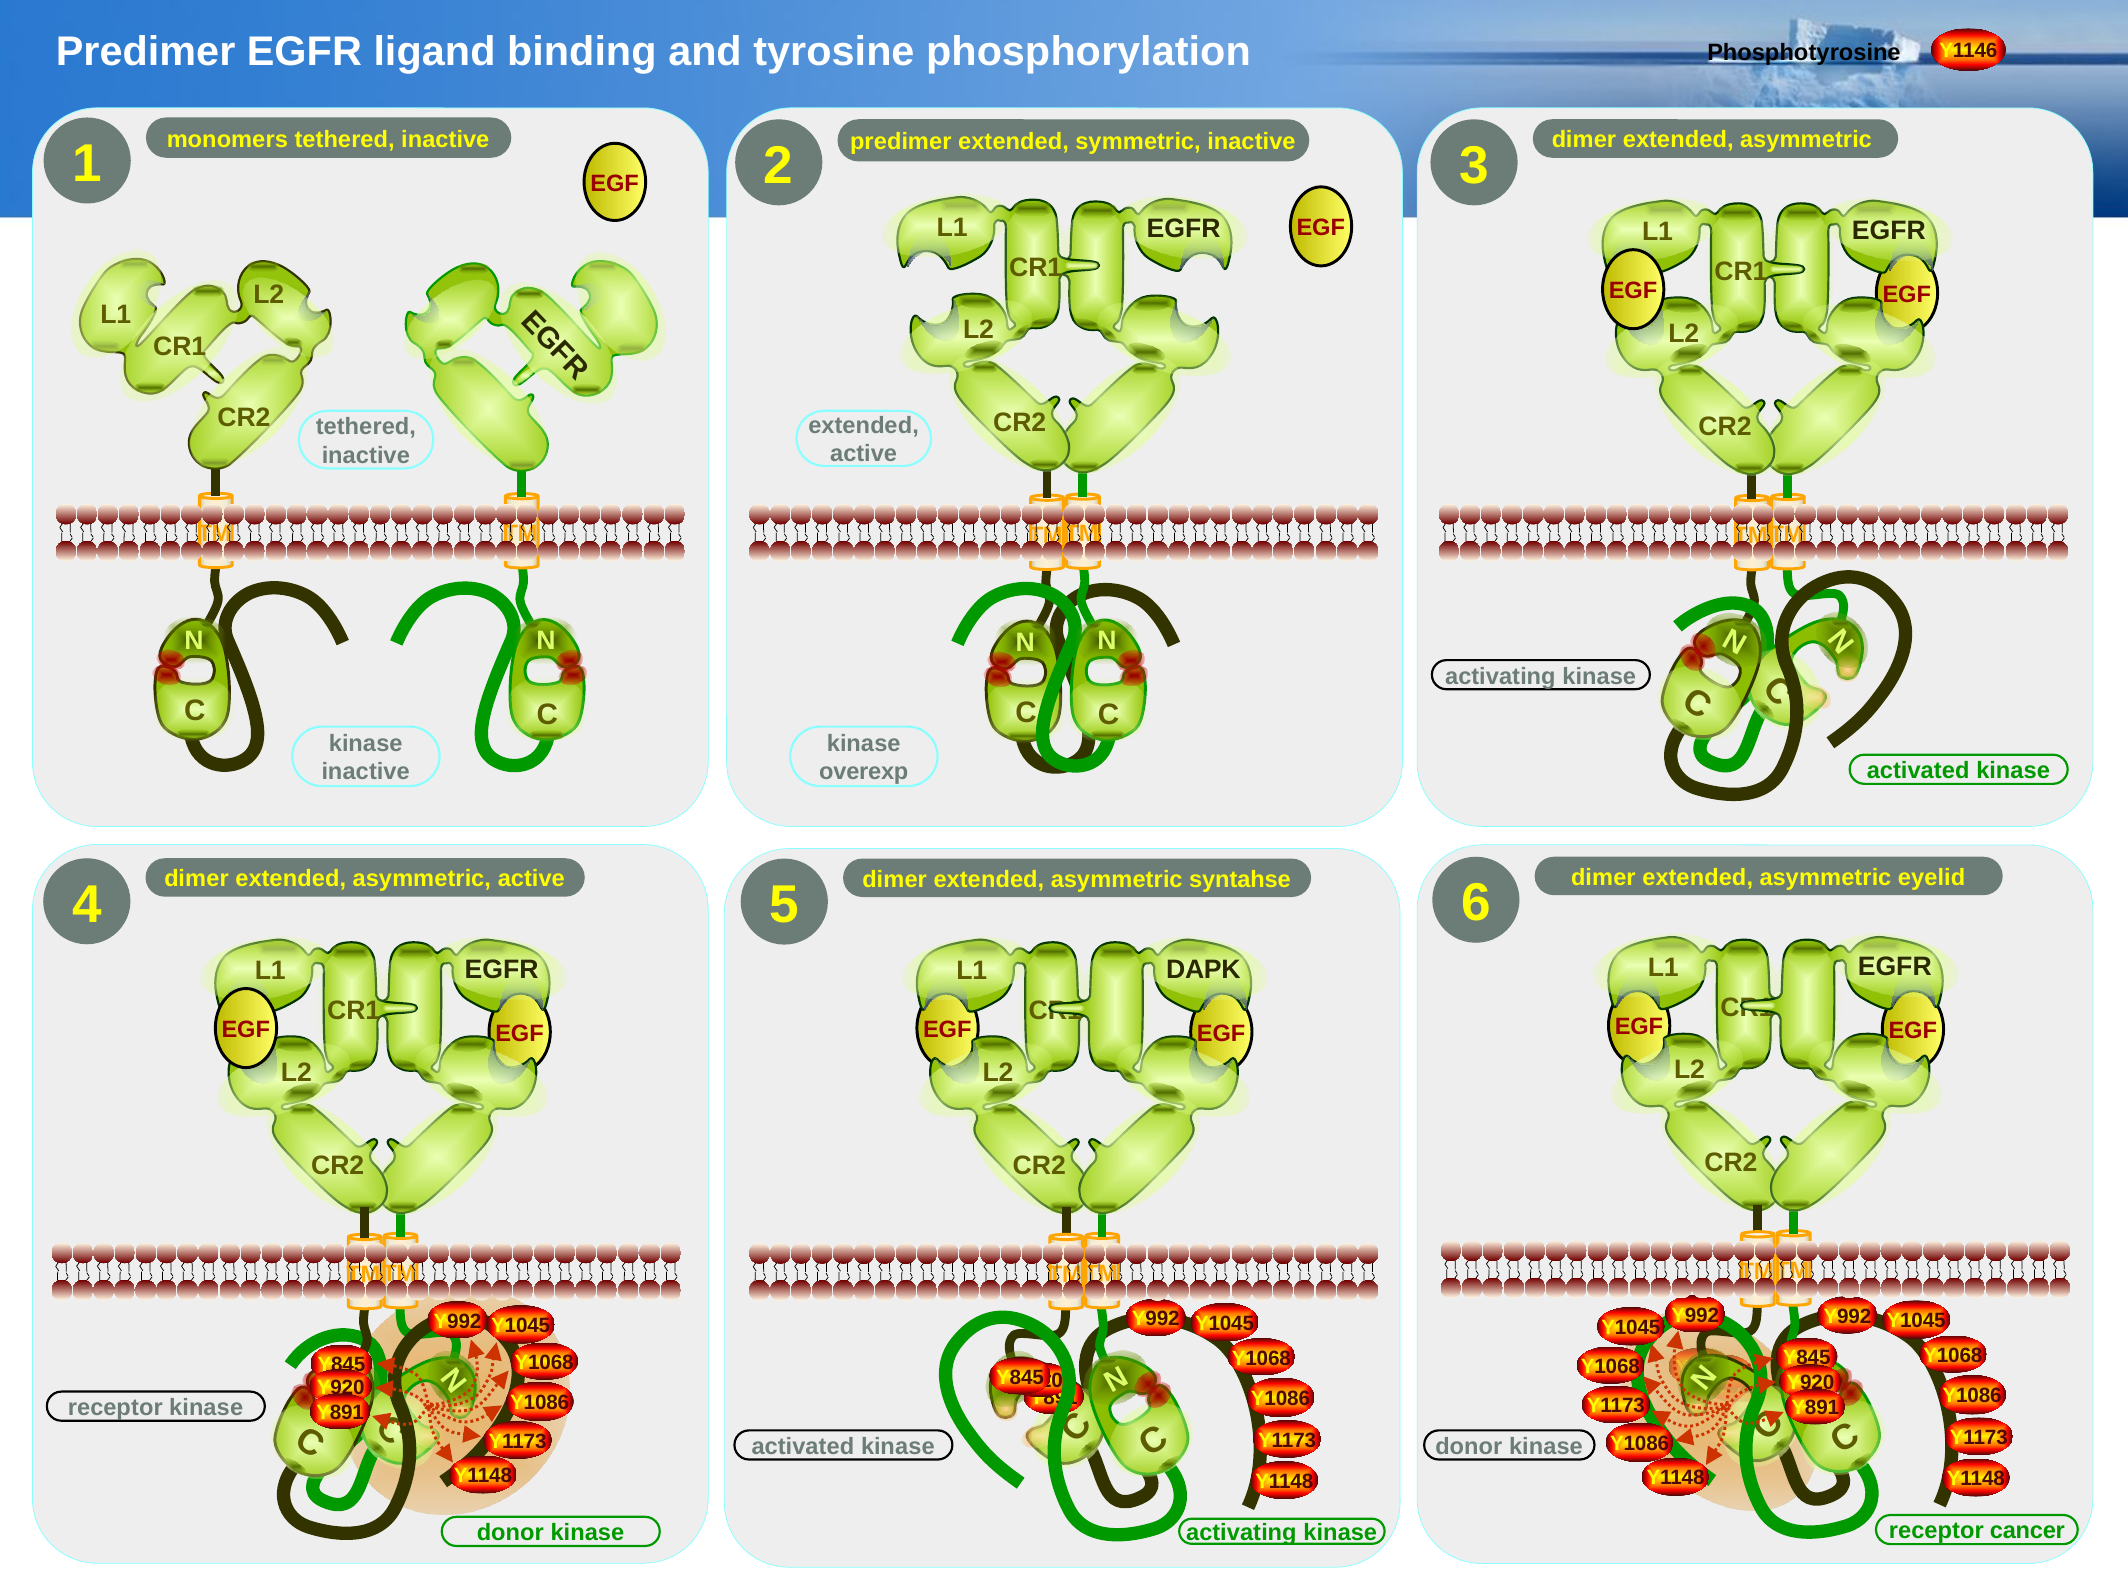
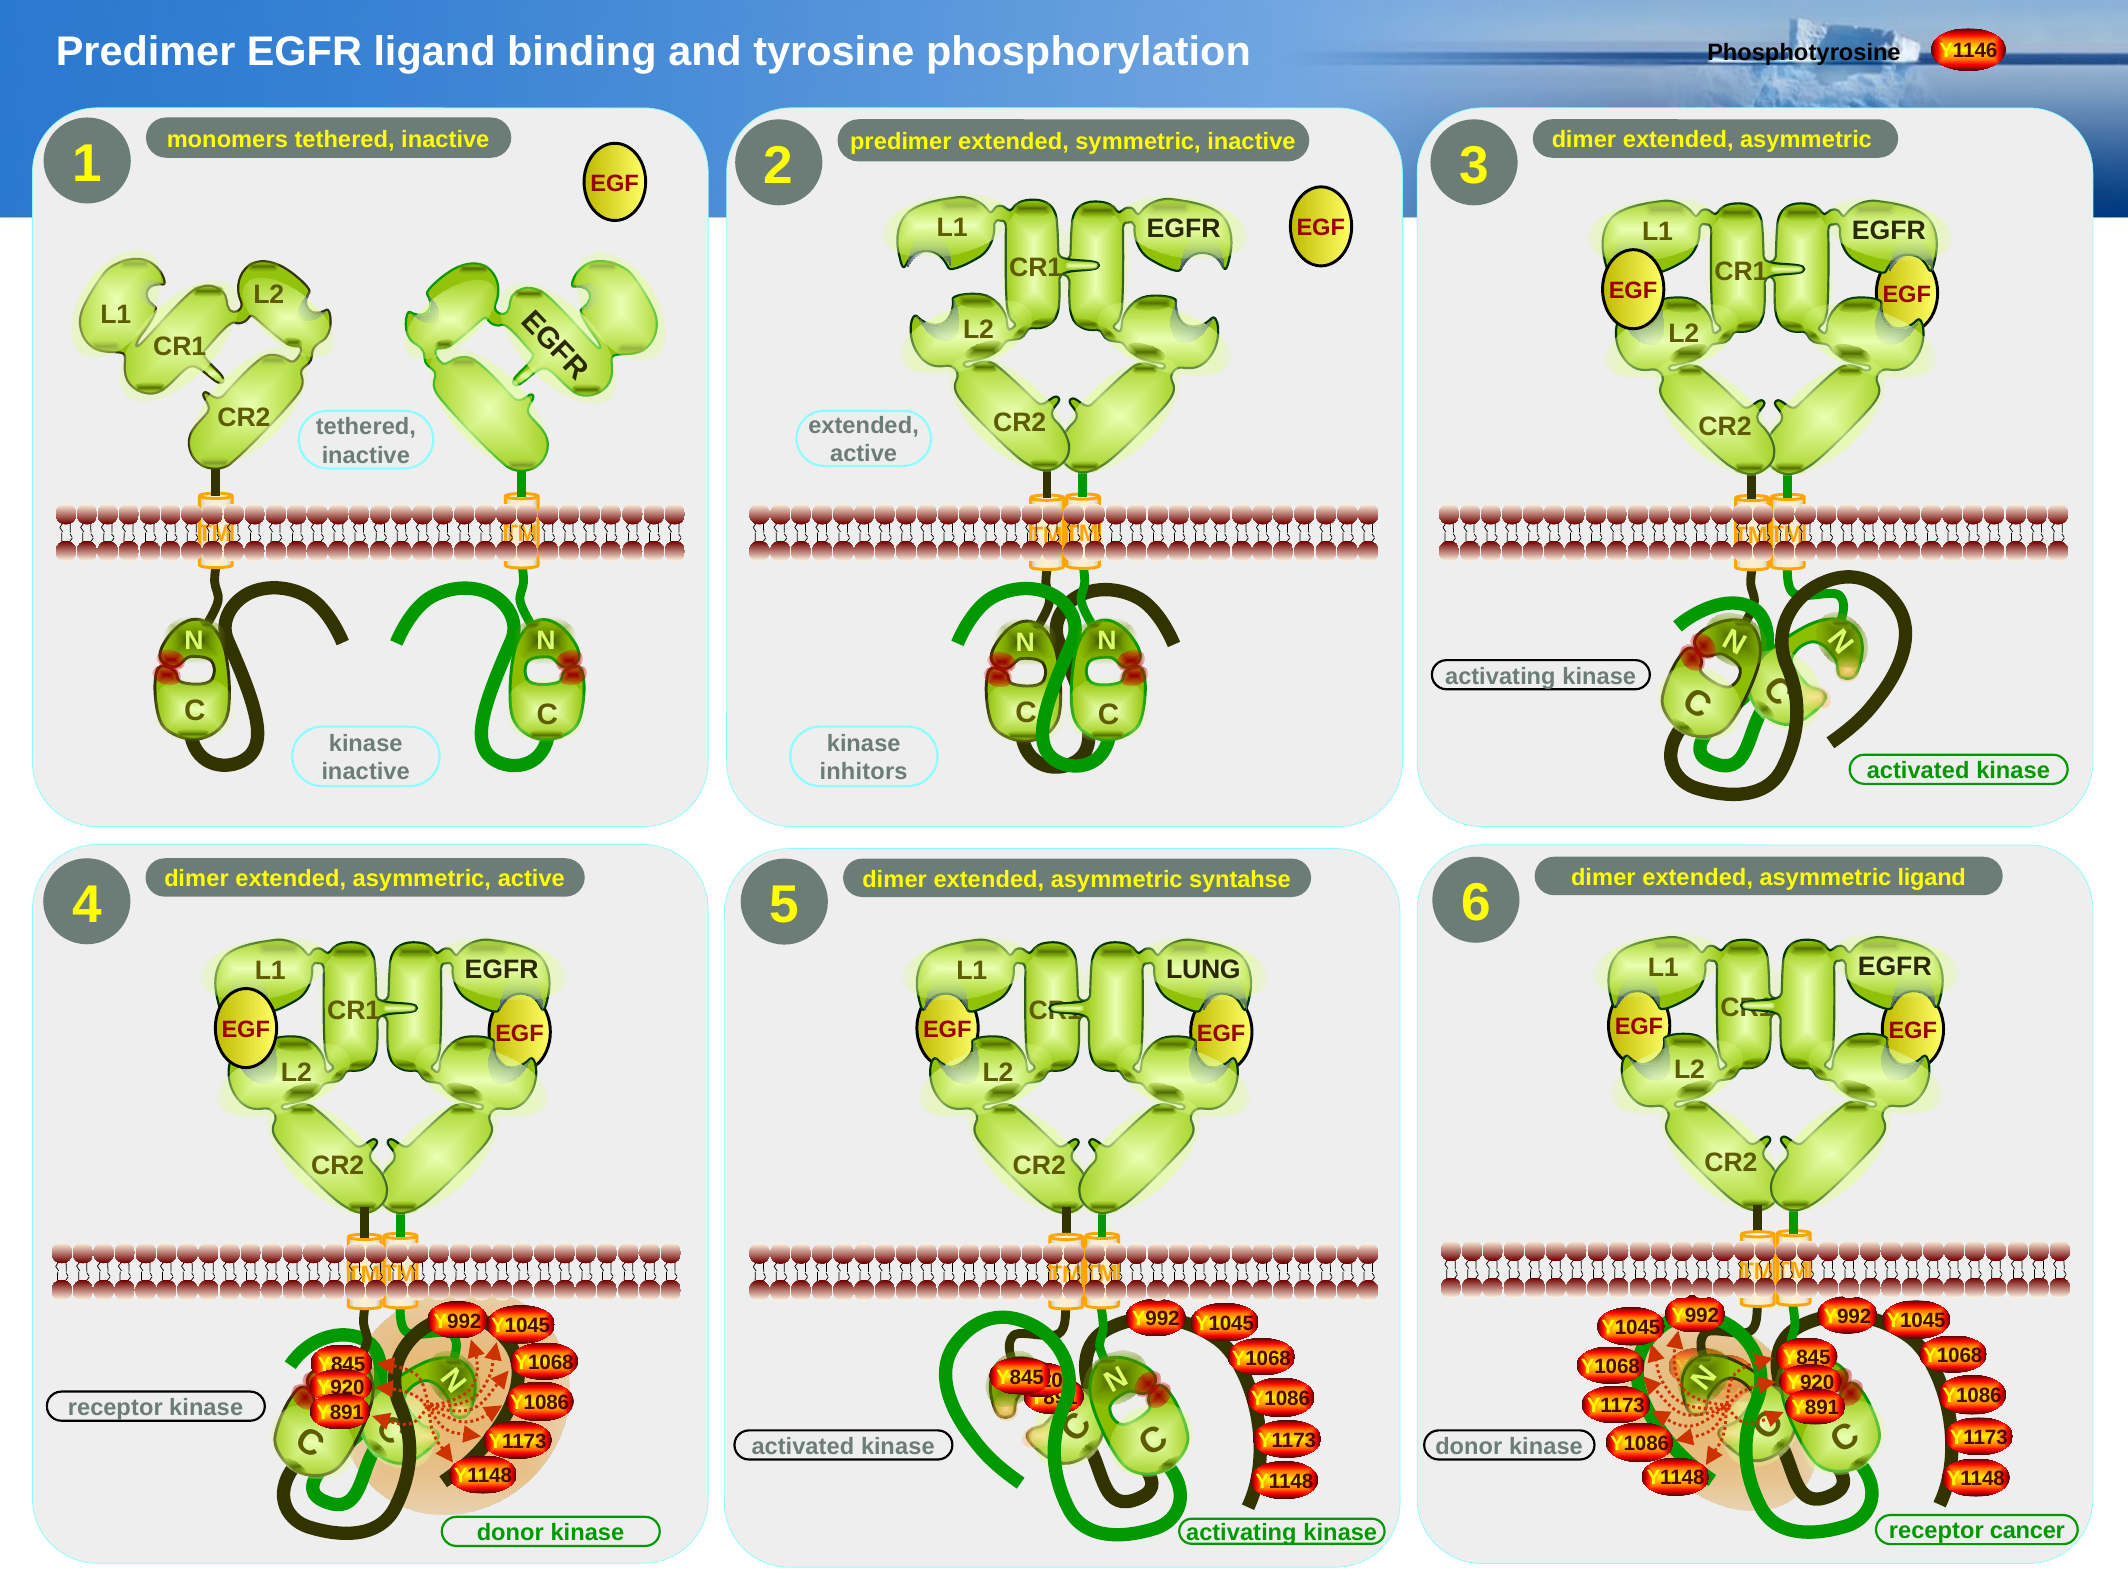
overexp: overexp -> inhitors (864, 772)
asymmetric eyelid: eyelid -> ligand (1932, 878)
DAPK: DAPK -> LUNG (1203, 970)
